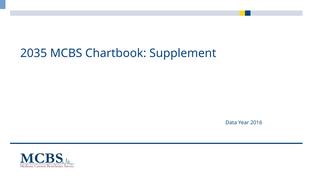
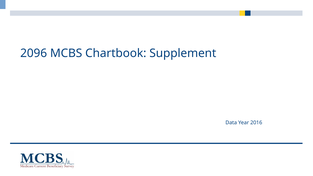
2035: 2035 -> 2096 (34, 53)
